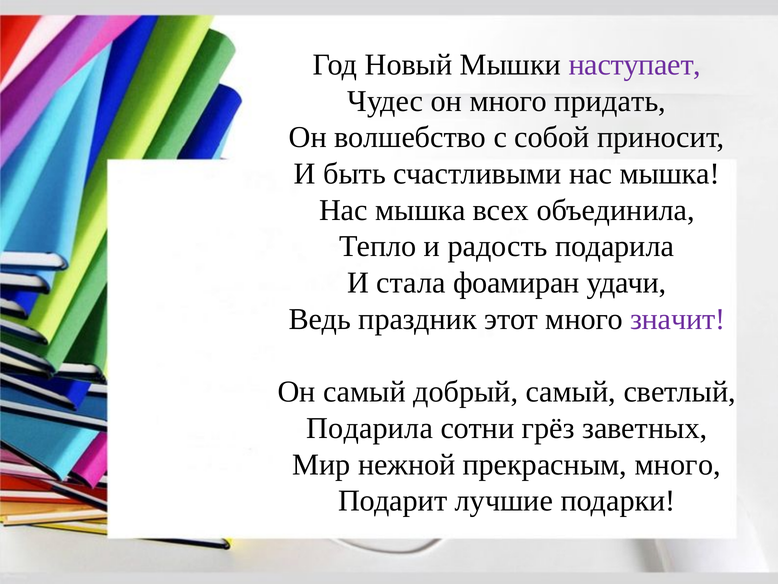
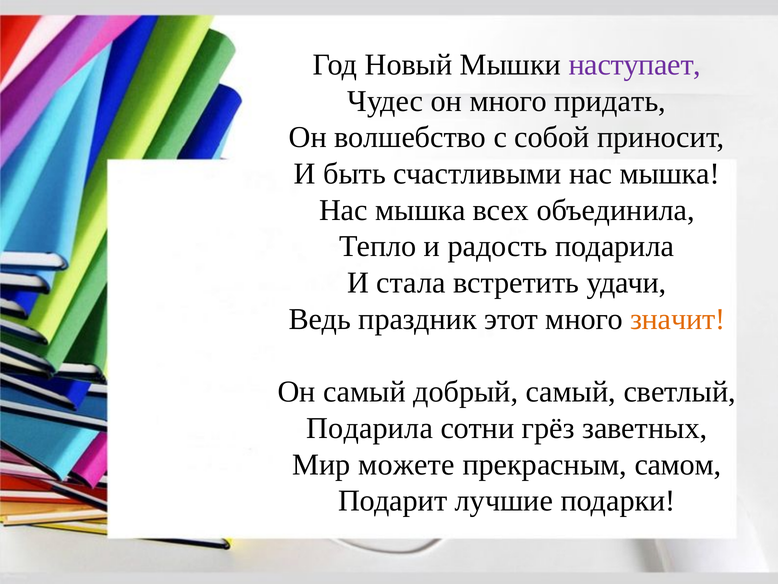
фоамиран: фоамиран -> встретить (516, 283)
значит colour: purple -> orange (678, 319)
нежной: нежной -> можете (407, 464)
прекрасным много: много -> самом (678, 464)
